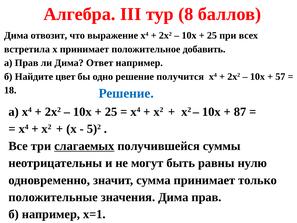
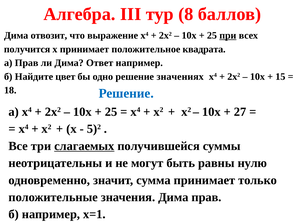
при underline: none -> present (228, 35)
встретила: встретила -> получится (27, 49)
добавить: добавить -> квадрата (204, 49)
получится: получится -> значениях (180, 76)
57: 57 -> 15 (280, 76)
87: 87 -> 27 (240, 112)
